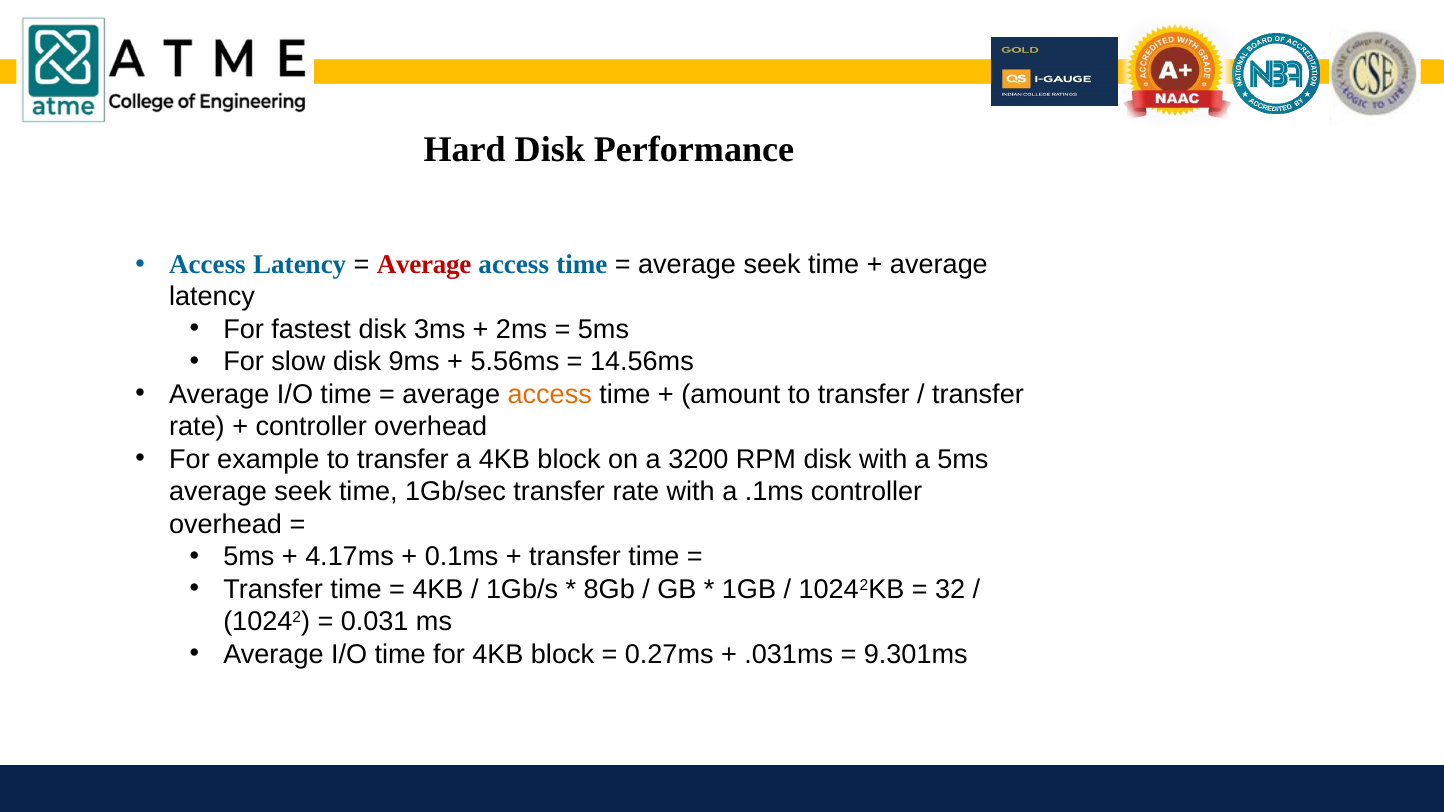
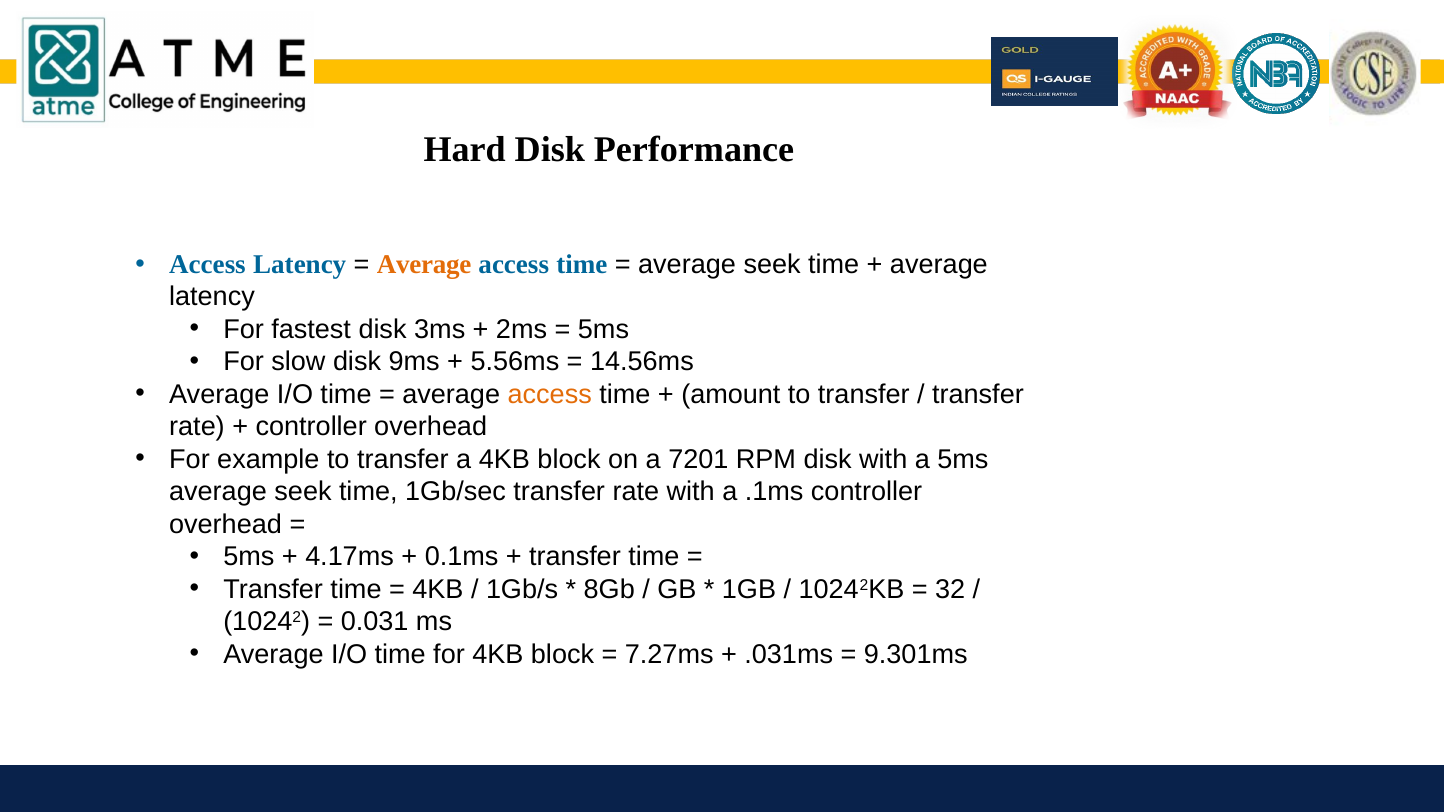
Average colour: red -> orange (424, 265)
3200: 3200 -> 7201 (698, 460)
0.27ms: 0.27ms -> 7.27ms (669, 655)
